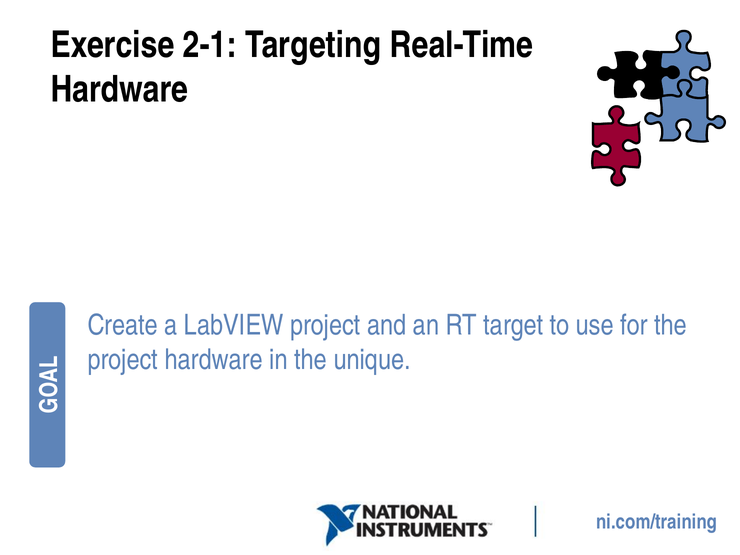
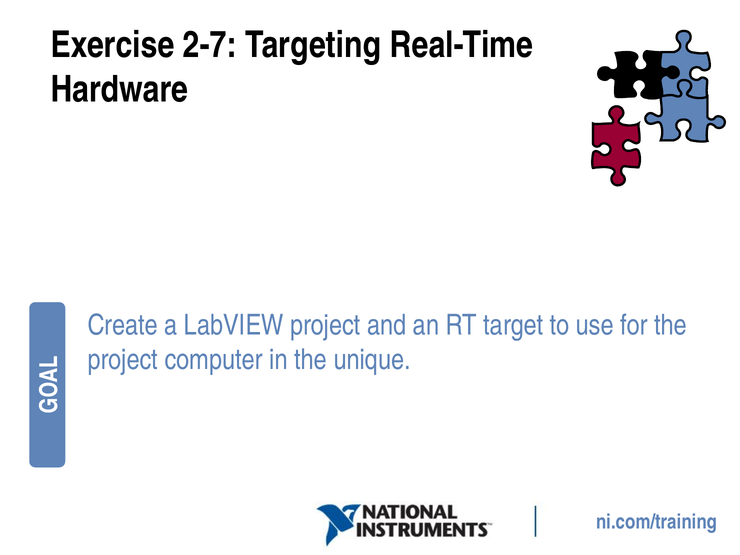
2-1: 2-1 -> 2-7 (210, 45)
project hardware: hardware -> computer (214, 360)
